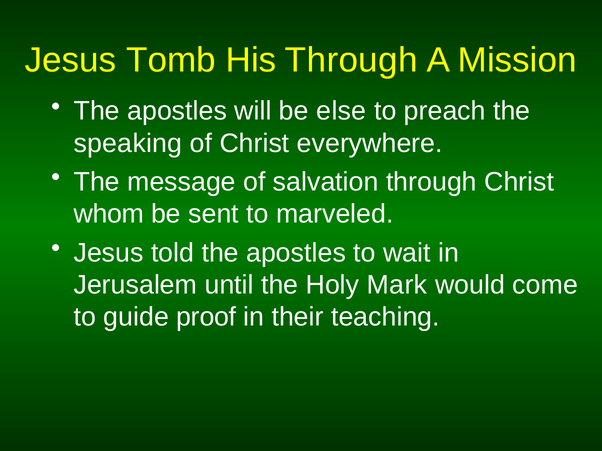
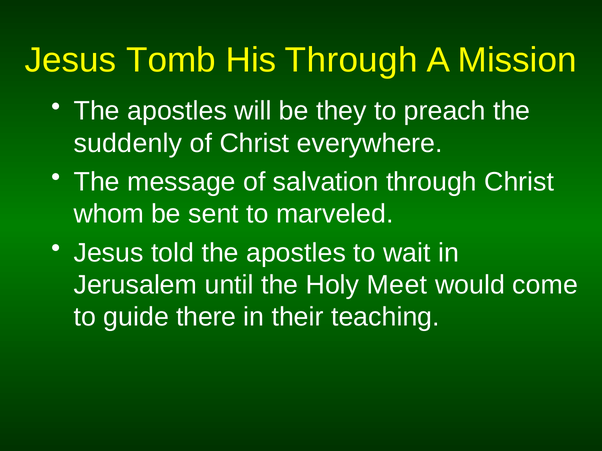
else: else -> they (341, 111)
speaking: speaking -> suddenly (128, 143)
Mark: Mark -> Meet (397, 285)
proof: proof -> there (206, 317)
